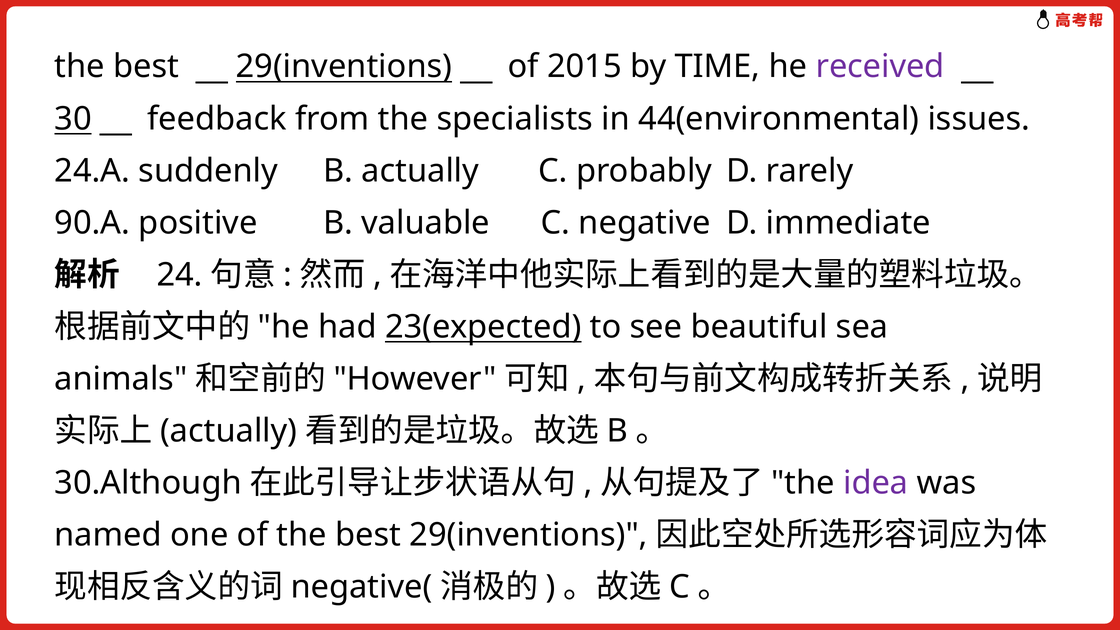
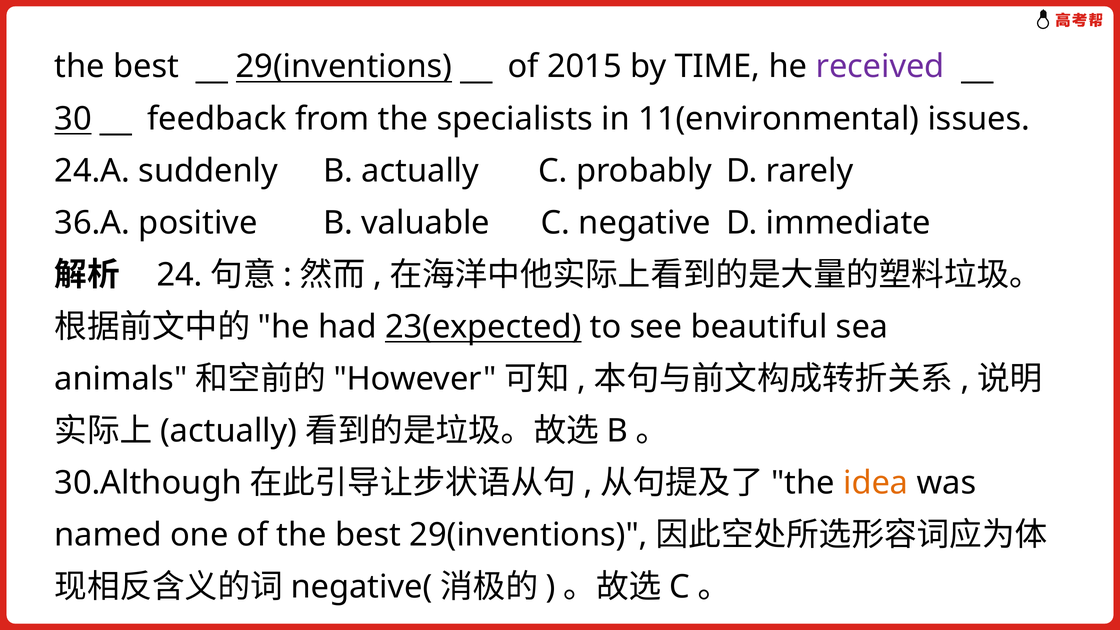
44(environmental: 44(environmental -> 11(environmental (779, 119)
90.A: 90.A -> 36.A (92, 223)
idea colour: purple -> orange (876, 483)
